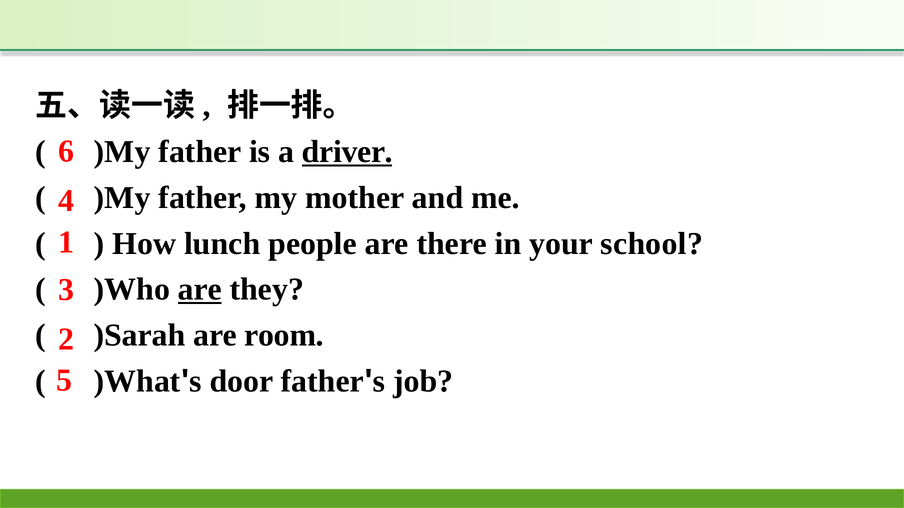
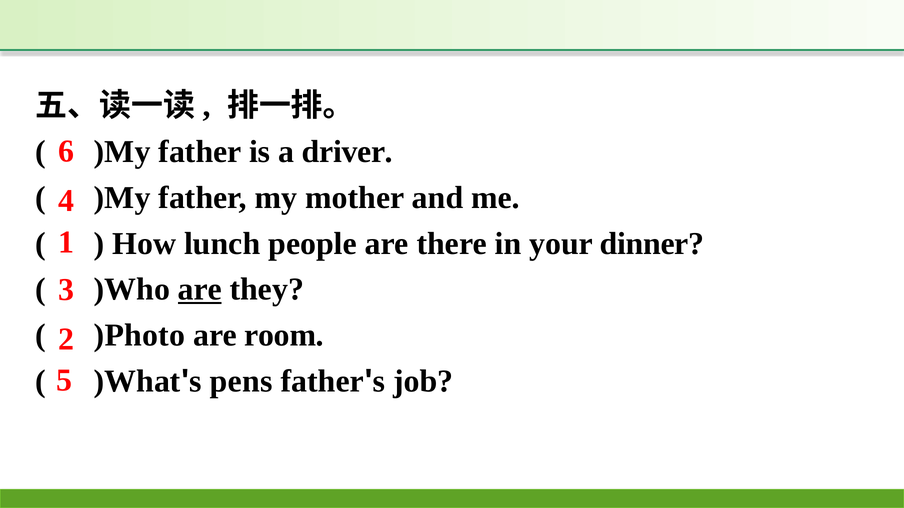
driver underline: present -> none (347, 152)
school: school -> dinner (652, 244)
)Sarah: )Sarah -> )Photo (139, 336)
door: door -> pens (241, 382)
